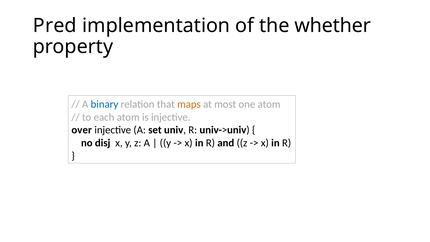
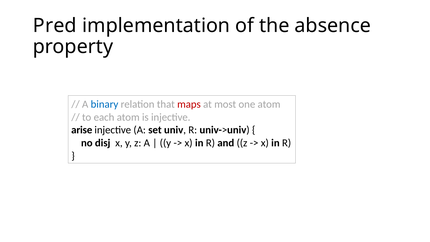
whether: whether -> absence (333, 25)
maps colour: orange -> red (189, 104)
over: over -> arise (82, 130)
